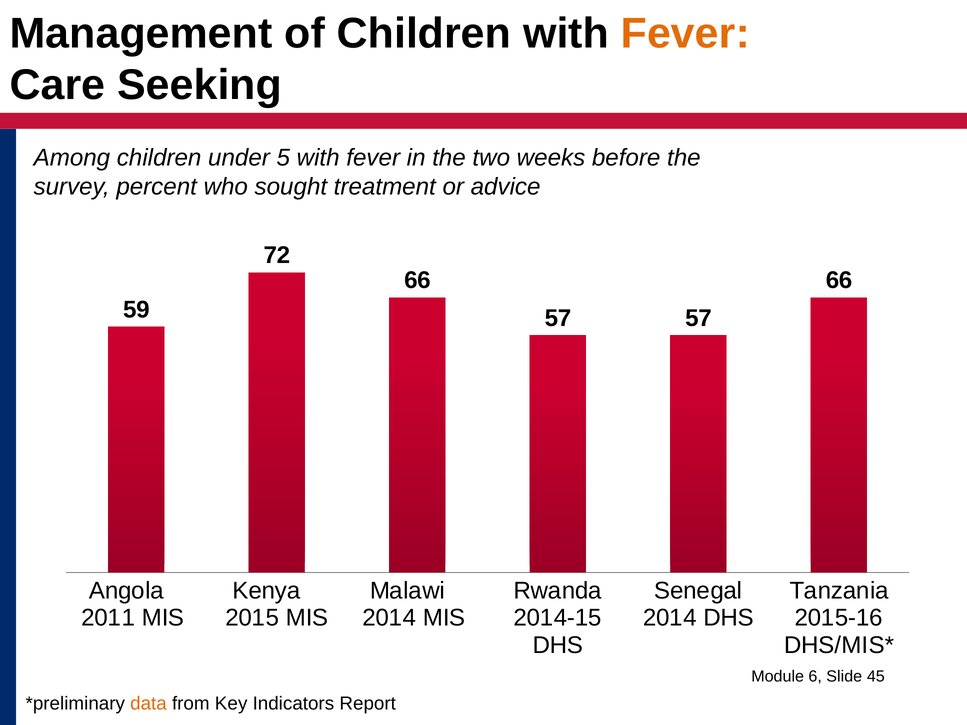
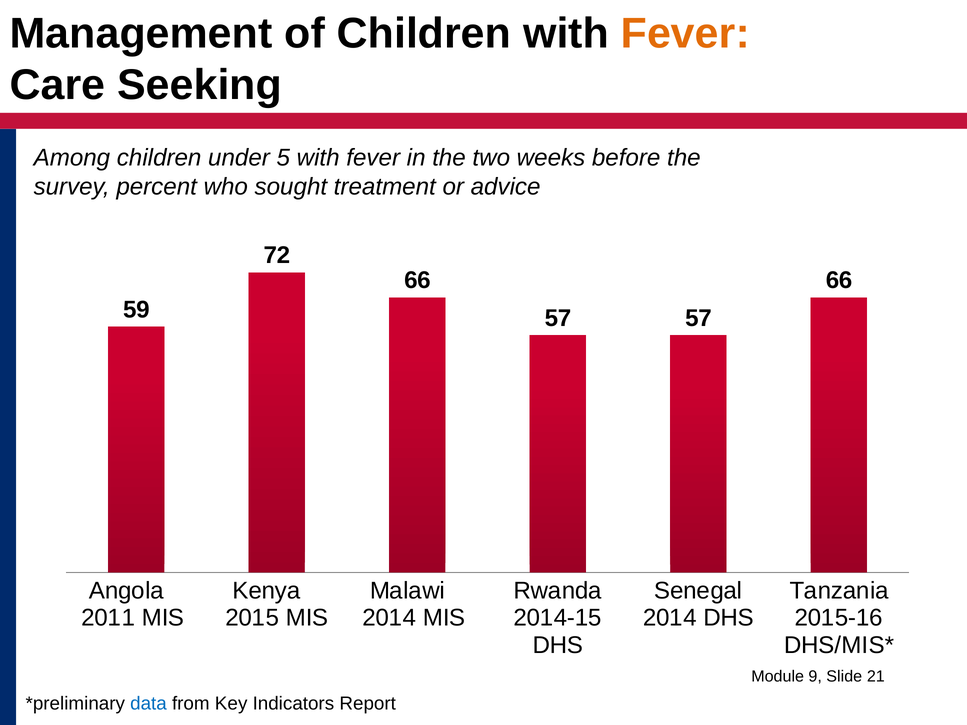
6: 6 -> 9 (815, 676)
45: 45 -> 21 (876, 676)
data colour: orange -> blue (148, 704)
